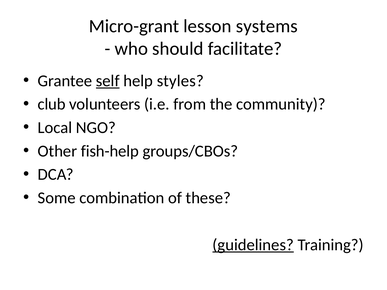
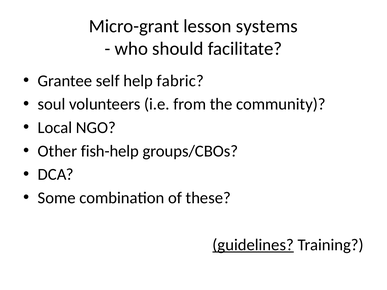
self underline: present -> none (108, 81)
styles: styles -> fabric (180, 81)
club: club -> soul (52, 104)
